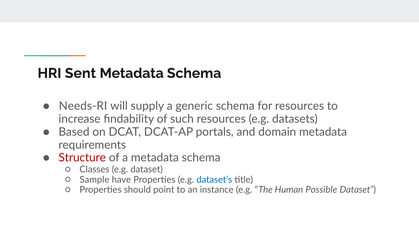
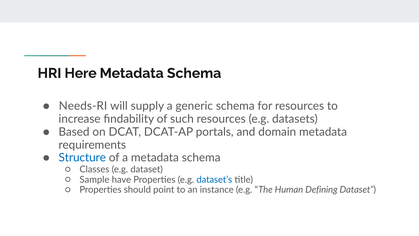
Sent: Sent -> Here (81, 73)
Structure colour: red -> blue (82, 158)
Possible: Possible -> Defining (321, 190)
